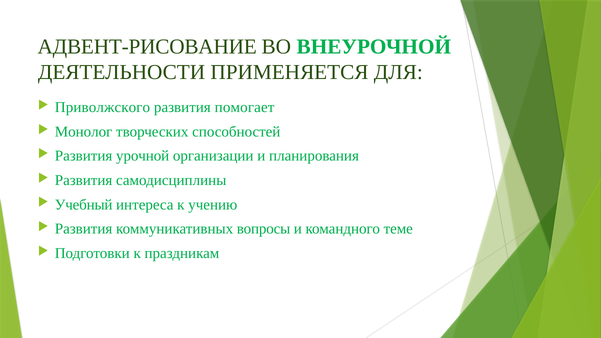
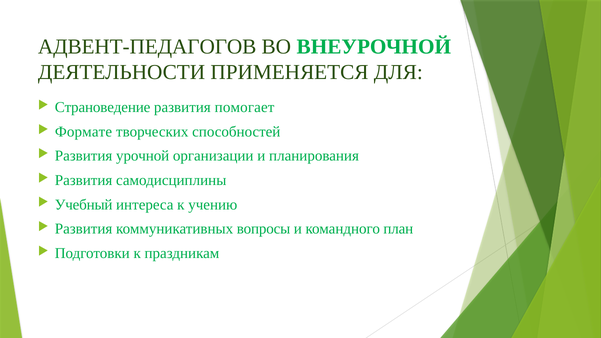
АДВЕНТ-РИСОВАНИЕ: АДВЕНТ-РИСОВАНИЕ -> АДВЕНТ-ПЕДАГОГОВ (147, 47)
Приволжского: Приволжского -> Страноведение (103, 107)
Монолог: Монолог -> Формате (83, 132)
теме: теме -> план (398, 229)
